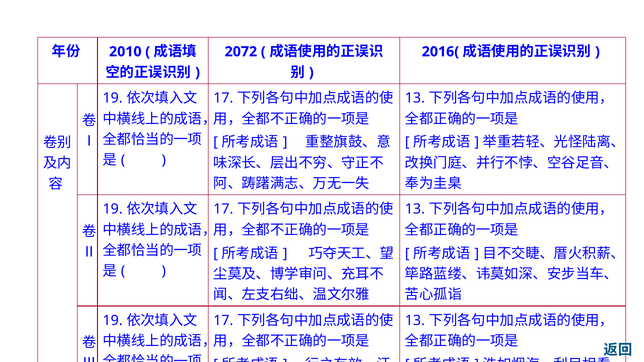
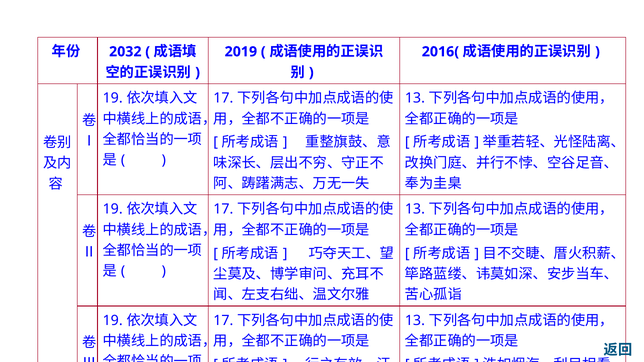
2010: 2010 -> 2032 (125, 52)
2072: 2072 -> 2019 (241, 52)
